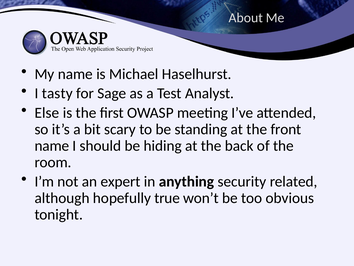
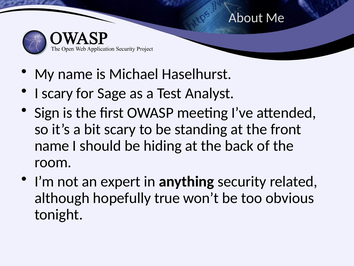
I tasty: tasty -> scary (57, 93)
Else: Else -> Sign (47, 113)
